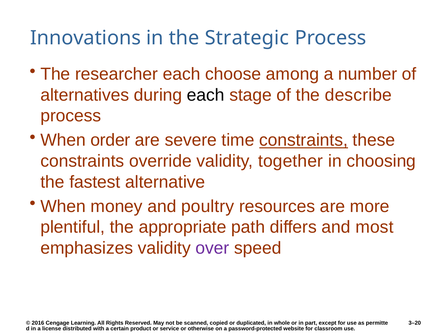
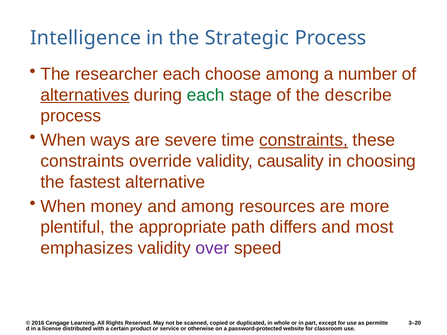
Innovations: Innovations -> Intelligence (85, 38)
alternatives underline: none -> present (85, 95)
each colour: black -> green (206, 95)
order: order -> ways (110, 140)
together: together -> causality (291, 161)
and poultry: poultry -> among (208, 206)
